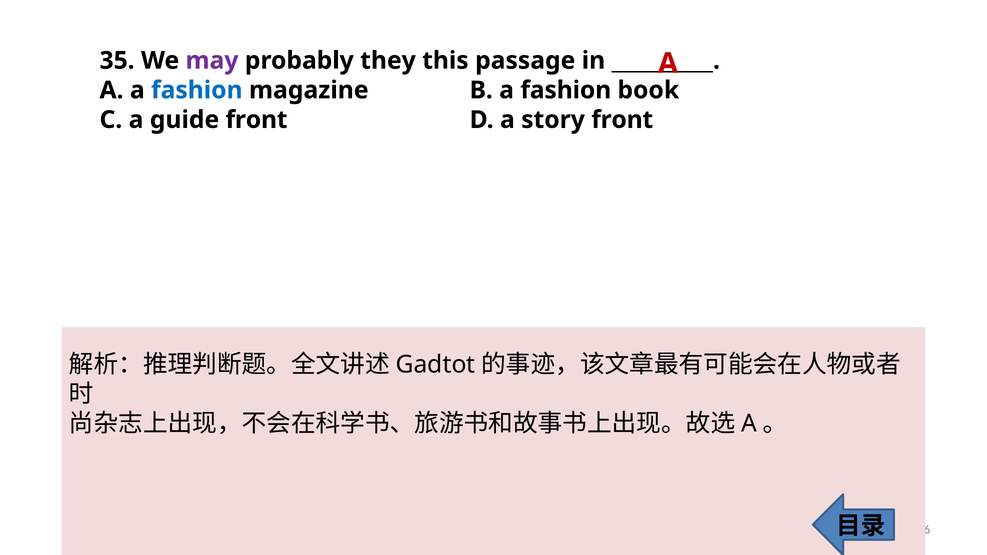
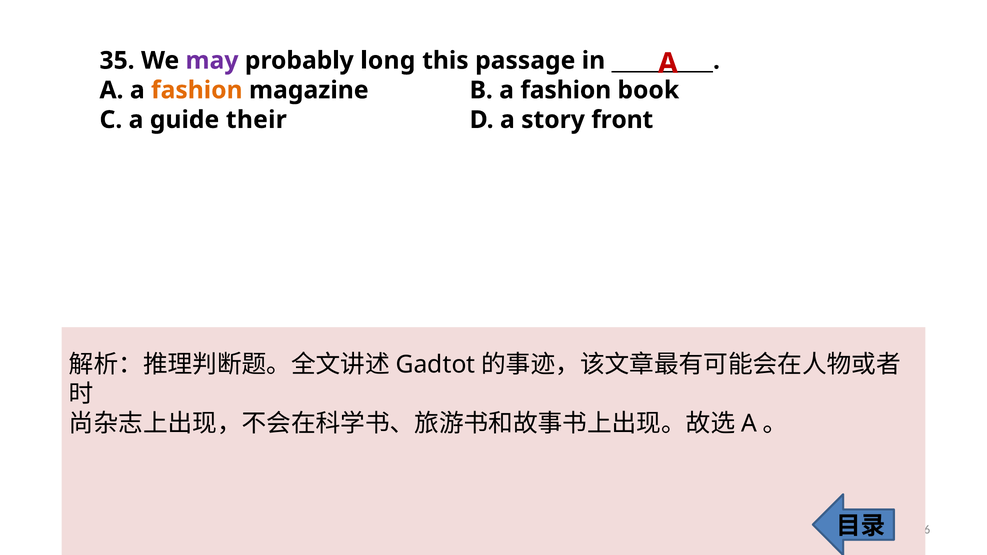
they: they -> long (388, 61)
fashion colour: blue -> orange (197, 90)
guide front: front -> their (256, 120)
